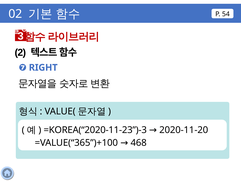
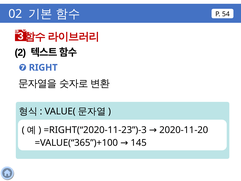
=KOREA(“2020-11-23”)-3: =KOREA(“2020-11-23”)-3 -> =RIGHT(“2020-11-23”)-3 (95, 130)
468: 468 -> 145 (139, 143)
